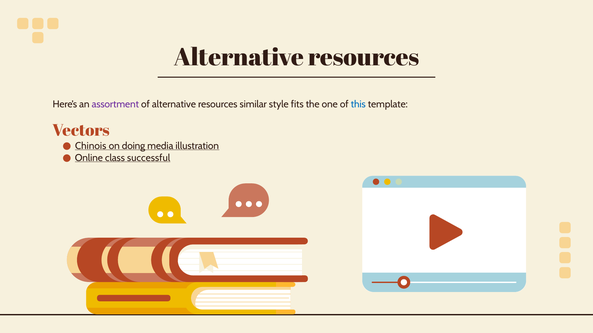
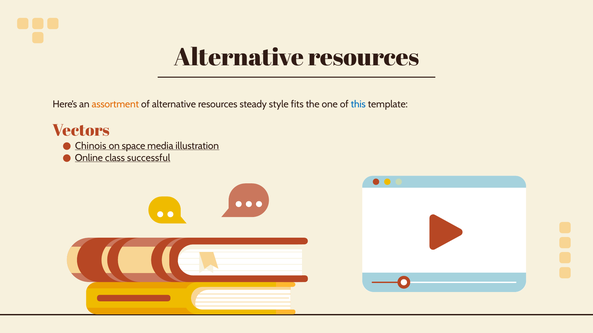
assortment colour: purple -> orange (115, 105)
similar: similar -> steady (253, 105)
doing: doing -> space (134, 146)
